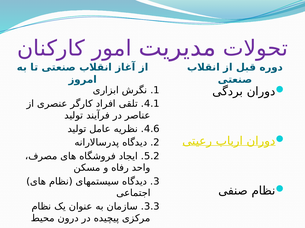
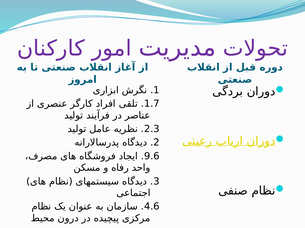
4.1: 4.1 -> 1.7 (152, 104)
4.6: 4.6 -> 2.3 (152, 129)
5.2: 5.2 -> 9.6 (152, 157)
3.3: 3.3 -> 4.6 (152, 207)
